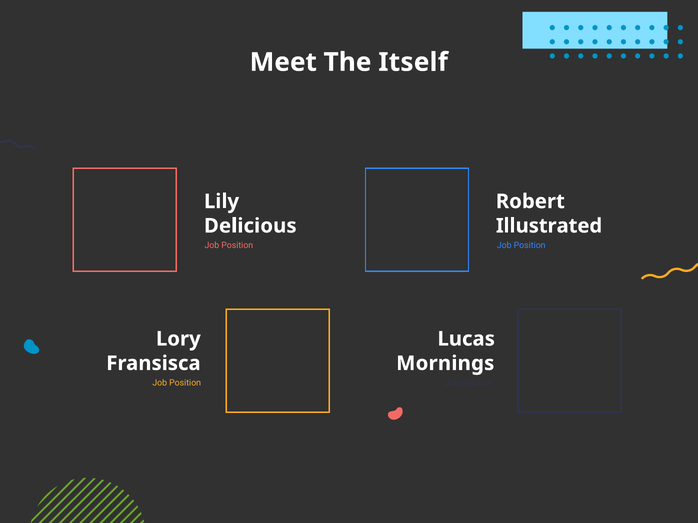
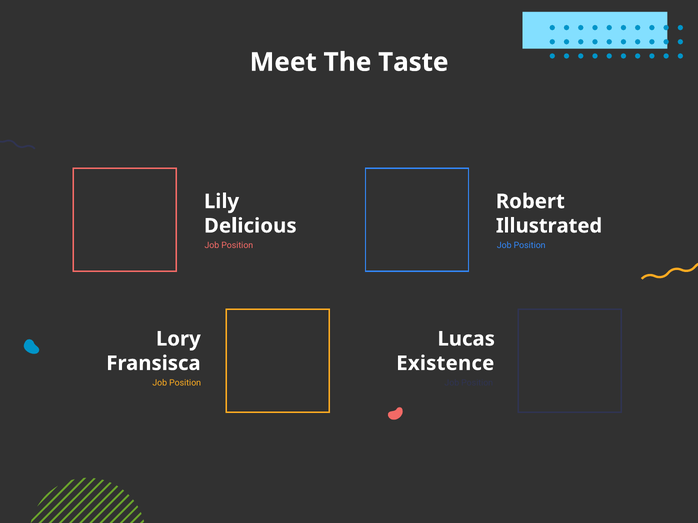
Itself: Itself -> Taste (413, 62)
Mornings: Mornings -> Existence (445, 364)
